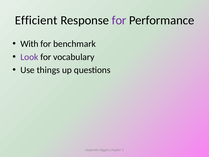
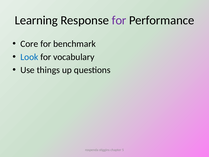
Efficient: Efficient -> Learning (36, 20)
With: With -> Core (29, 44)
Look colour: purple -> blue (29, 57)
